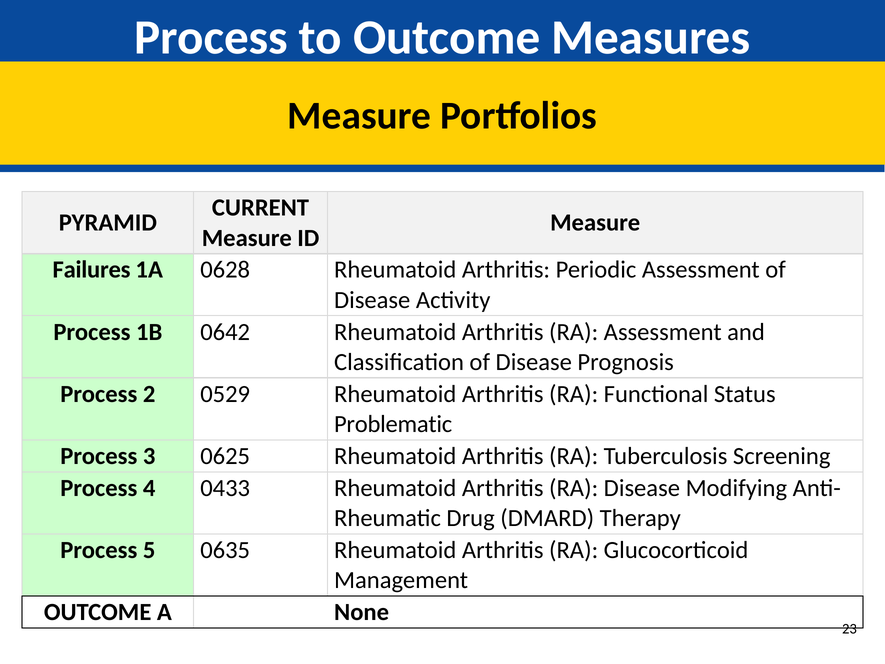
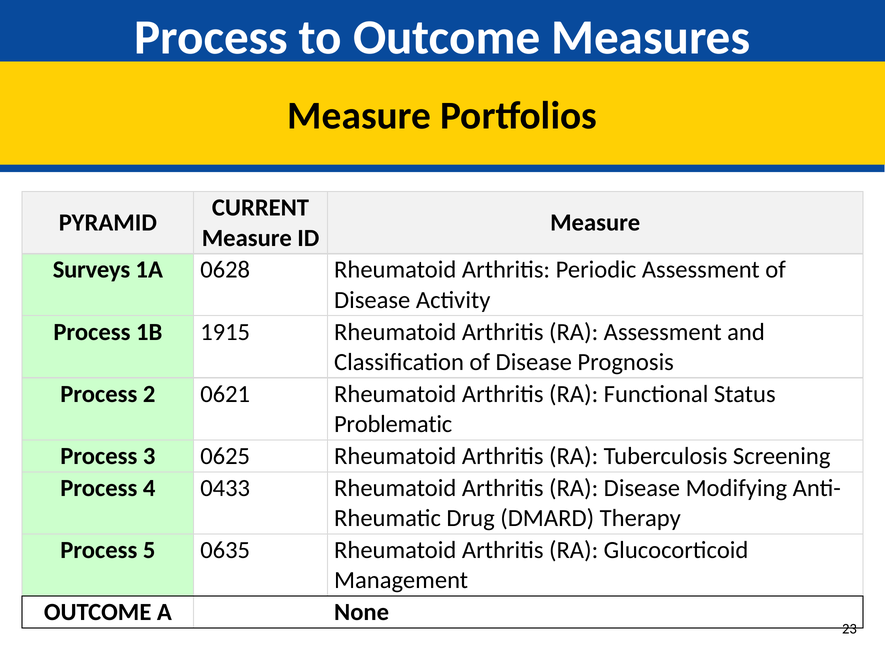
Failures: Failures -> Surveys (92, 270)
0642: 0642 -> 1915 (225, 332)
0529: 0529 -> 0621 (225, 394)
